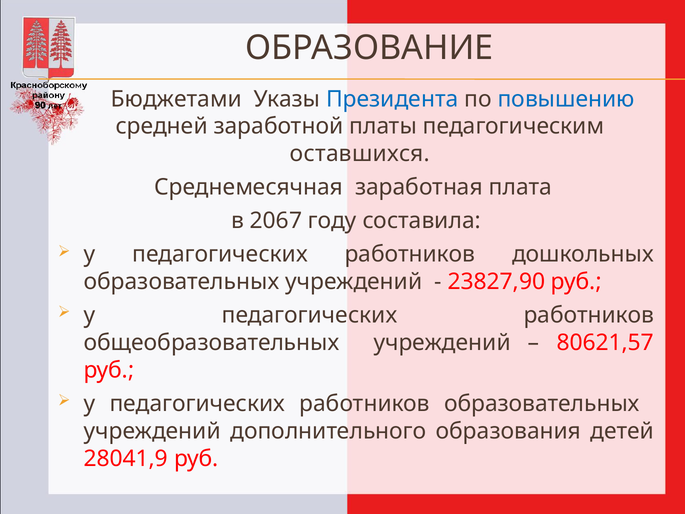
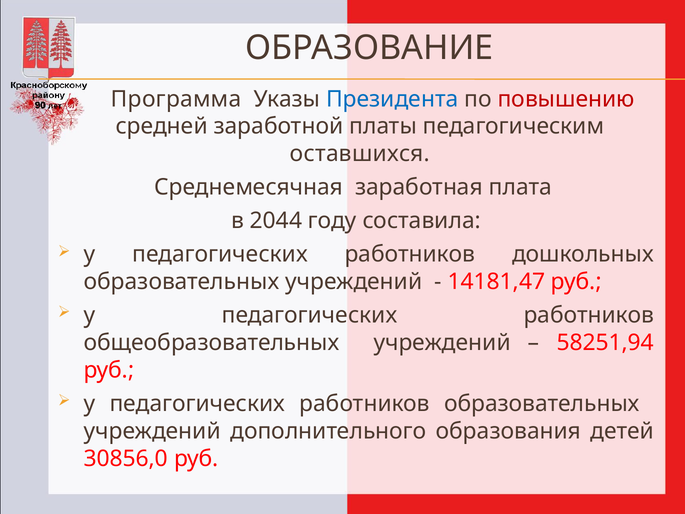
Бюджетами: Бюджетами -> Программа (176, 99)
повышению colour: blue -> red (566, 99)
2067: 2067 -> 2044 (276, 221)
23827,90: 23827,90 -> 14181,47 (496, 282)
80621,57: 80621,57 -> 58251,94 (605, 343)
28041,9: 28041,9 -> 30856,0 (126, 458)
